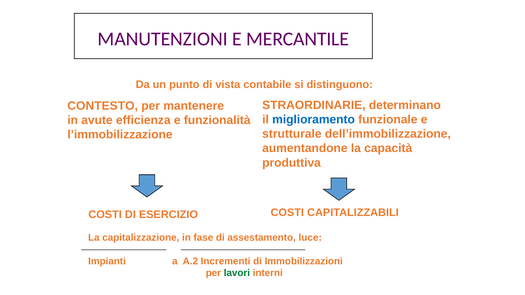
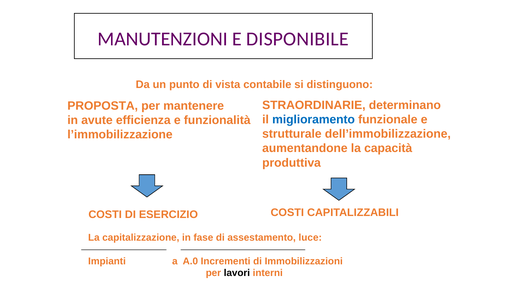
MERCANTILE: MERCANTILE -> DISPONIBILE (297, 39)
CONTESTO: CONTESTO -> PROPOSTA (103, 106)
A.2: A.2 -> A.0 (190, 262)
lavori colour: green -> black (237, 273)
